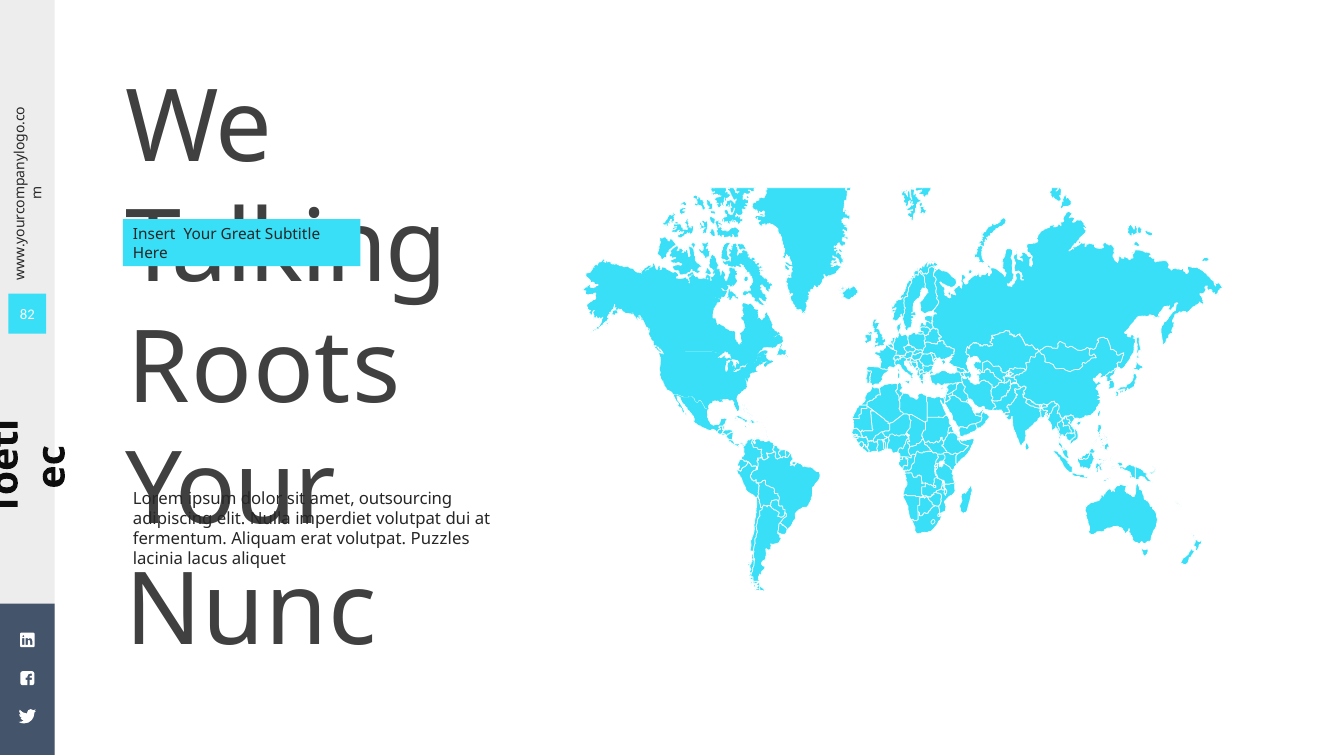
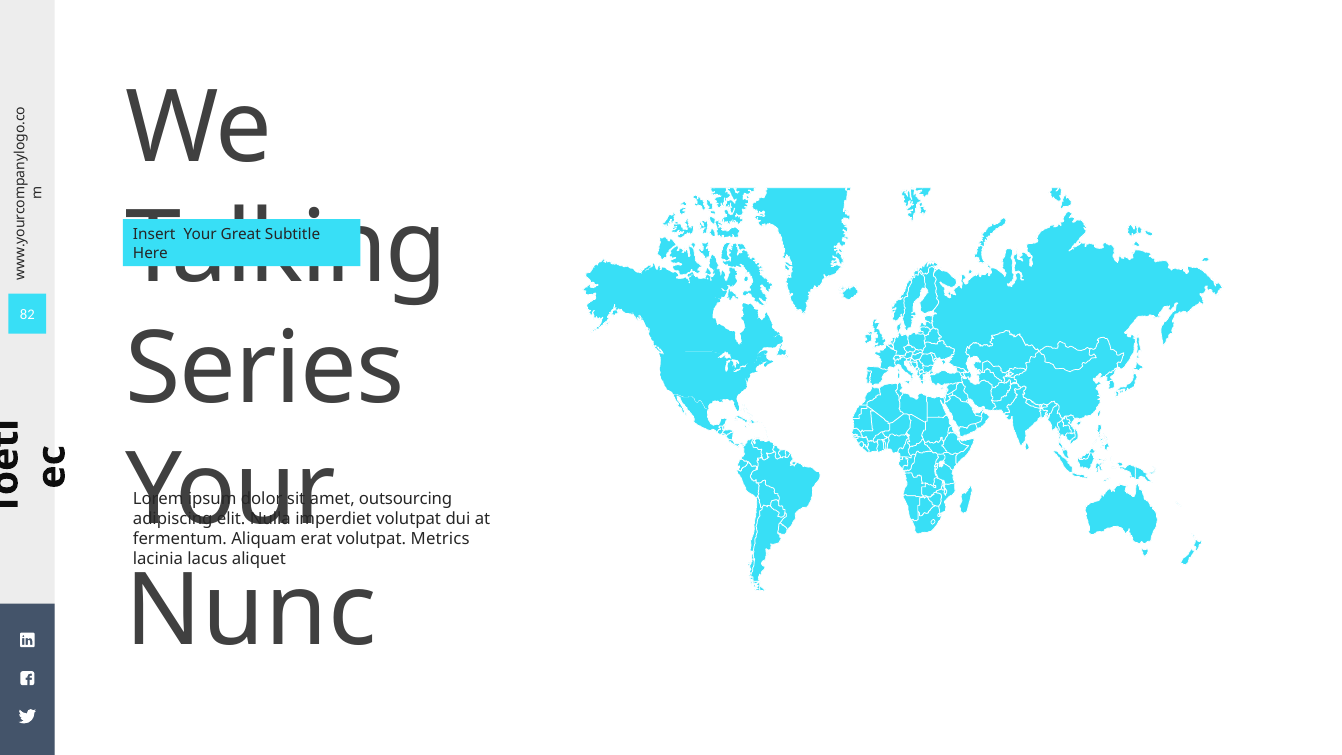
Roots: Roots -> Series (265, 369)
Puzzles: Puzzles -> Metrics (440, 539)
